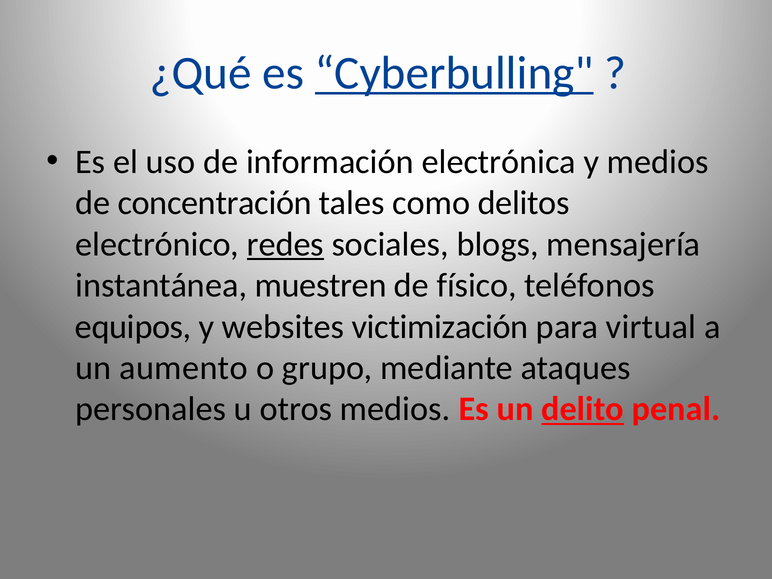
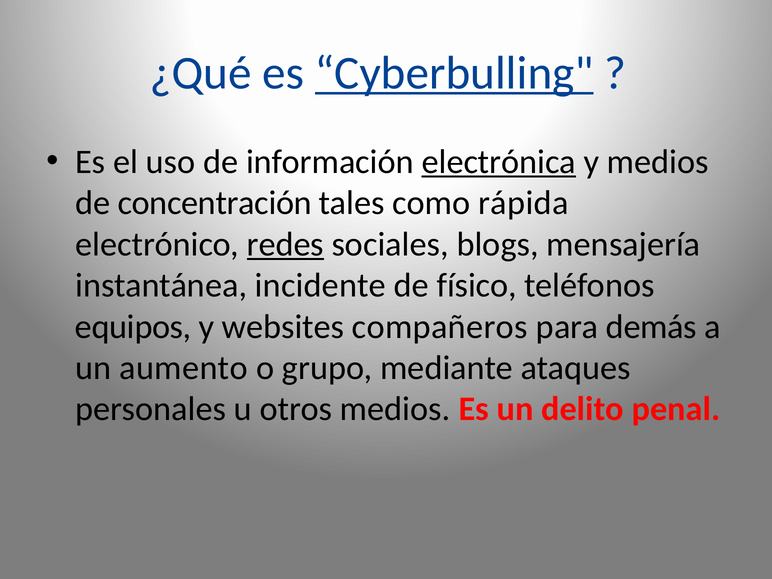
electrónica underline: none -> present (499, 162)
delitos: delitos -> rápida (523, 203)
muestren: muestren -> incidente (320, 286)
victimización: victimización -> compañeros (440, 327)
virtual: virtual -> demás (651, 327)
delito underline: present -> none (583, 409)
